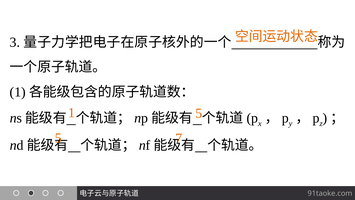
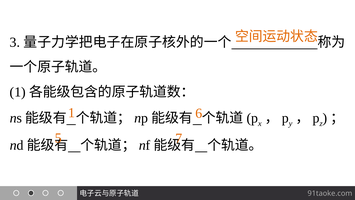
1 5: 5 -> 6 (199, 113)
